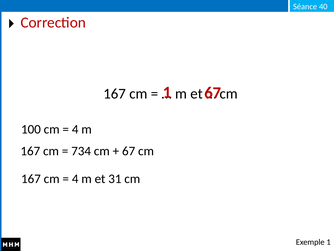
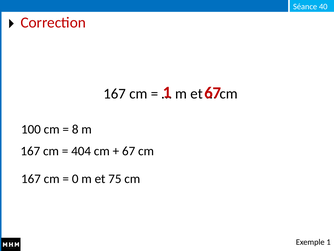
4: 4 -> 8 (75, 129)
734: 734 -> 404 (81, 151)
4: 4 -> 0 (75, 179)
31: 31 -> 75 (115, 179)
